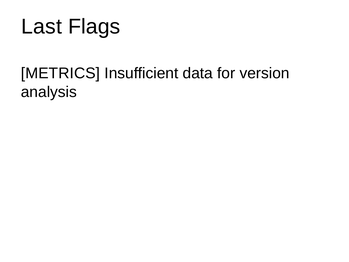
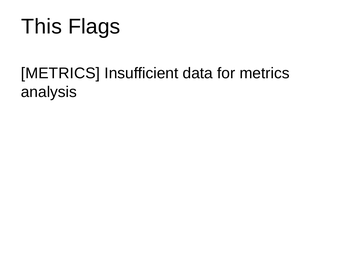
Last: Last -> This (42, 26)
for version: version -> metrics (265, 73)
